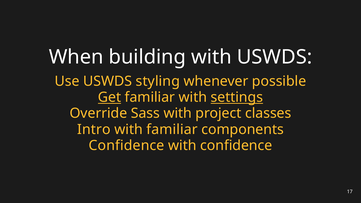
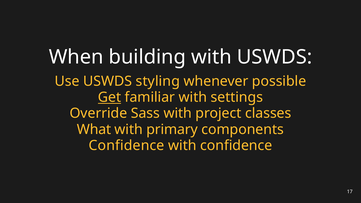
settings underline: present -> none (237, 97)
Intro: Intro -> What (94, 129)
with familiar: familiar -> primary (172, 129)
